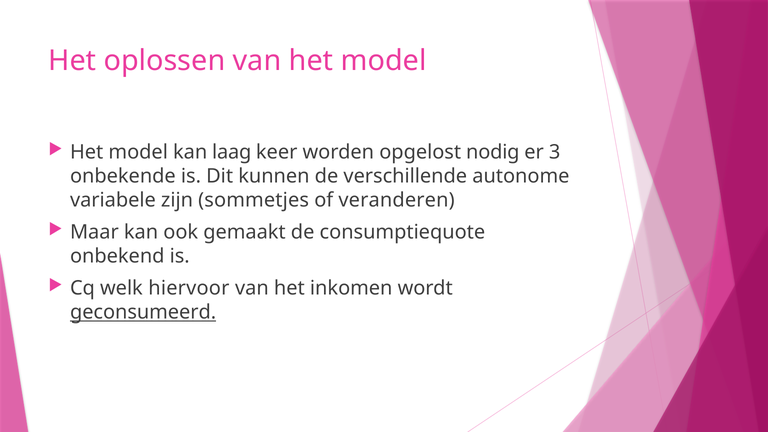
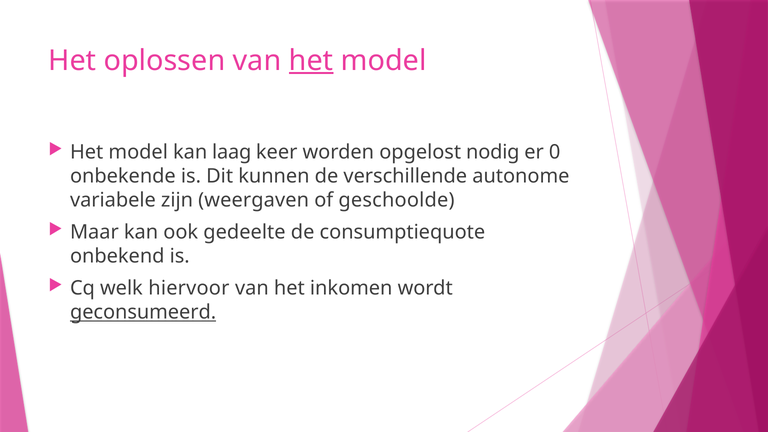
het underline: none -> present (311, 61)
3: 3 -> 0 (555, 152)
sommetjes: sommetjes -> weergaven (254, 200)
veranderen: veranderen -> geschoolde (396, 200)
gemaakt: gemaakt -> gedeelte (244, 232)
